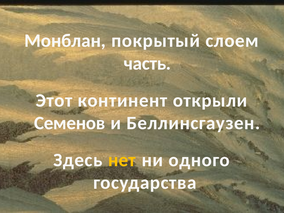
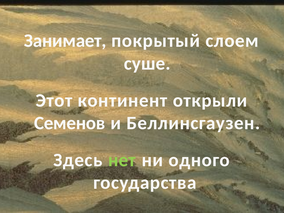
Монблан: Монблан -> Занимает (65, 41)
часть: часть -> суше (147, 63)
нет colour: yellow -> light green (122, 160)
